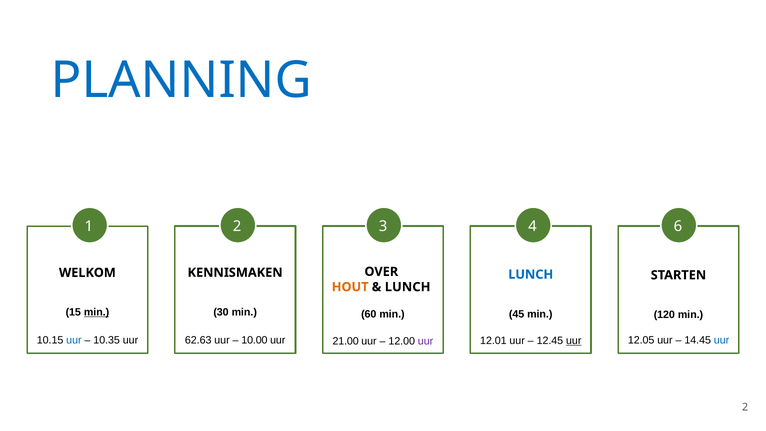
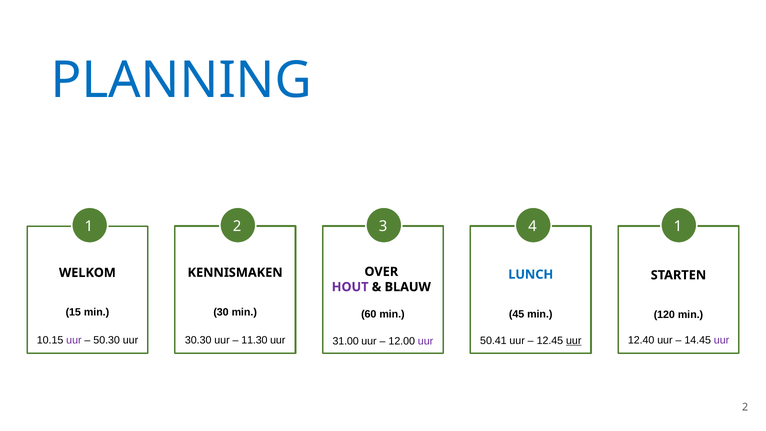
4 6: 6 -> 1 (678, 226)
HOUT colour: orange -> purple (350, 287)
LUNCH: LUNCH -> BLAUW (408, 287)
min underline: present -> none (97, 312)
62.63: 62.63 -> 30.30 (198, 340)
10.00: 10.00 -> 11.30 (254, 340)
12.05: 12.05 -> 12.40 (641, 340)
uur colour: blue -> purple (722, 340)
uur colour: blue -> purple (74, 340)
10.35: 10.35 -> 50.30 (107, 340)
12.01: 12.01 -> 50.41 (493, 341)
21.00: 21.00 -> 31.00 (346, 341)
